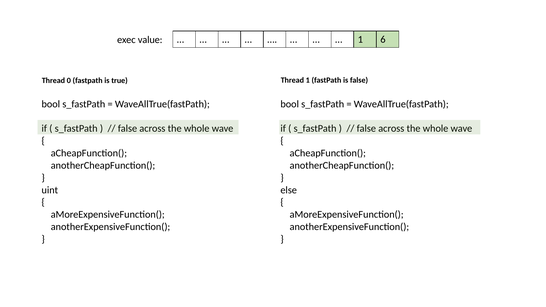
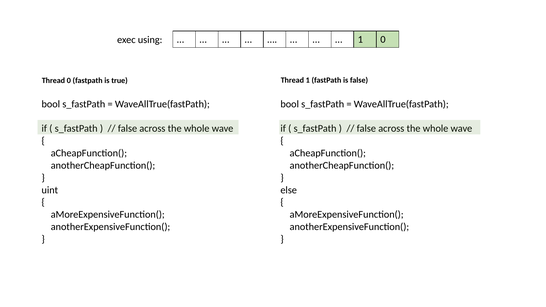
value: value -> using (150, 40)
1 6: 6 -> 0 (383, 39)
